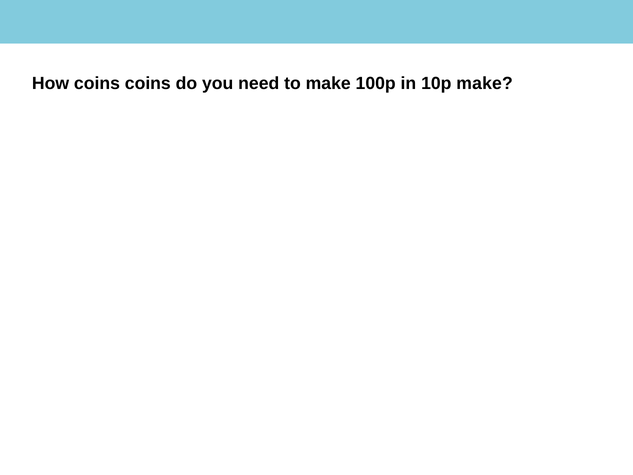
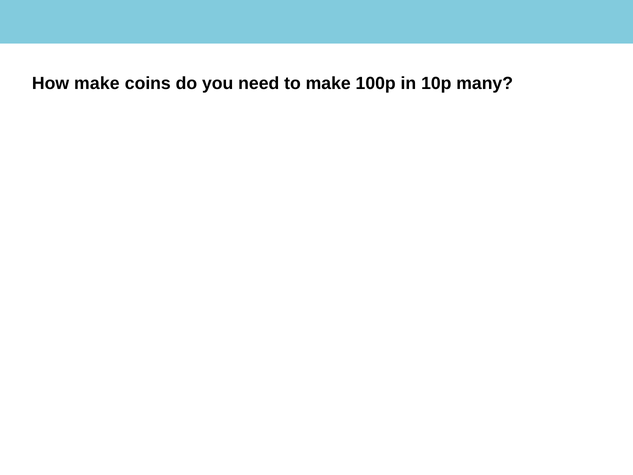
How coins: coins -> make (97, 83)
10p make: make -> many (485, 83)
